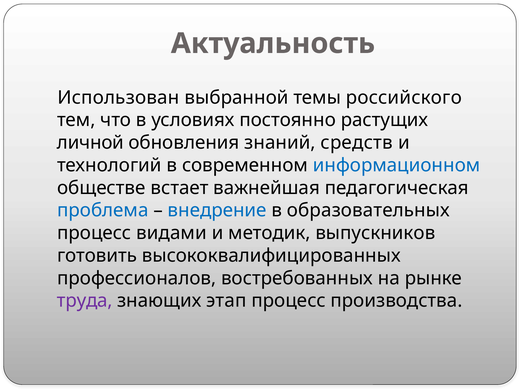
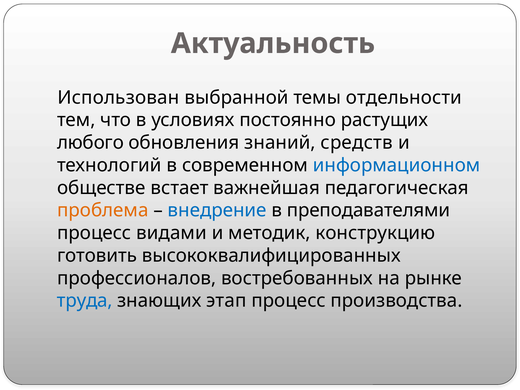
российского: российского -> отдельности (404, 98)
личной: личной -> любого (90, 143)
проблема colour: blue -> orange (103, 210)
образовательных: образовательных -> преподавателями (369, 210)
выпускников: выпускников -> конструкцию (375, 233)
труда colour: purple -> blue (85, 301)
